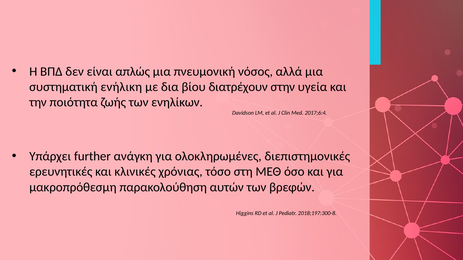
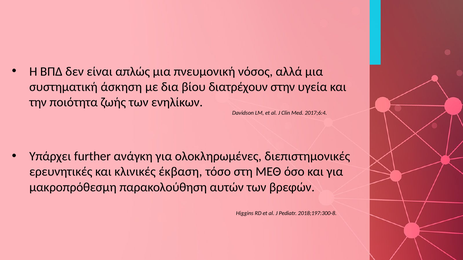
ενήλικη: ενήλικη -> άσκηση (121, 87)
χρόνιας: χρόνιας -> έκβαση (180, 172)
